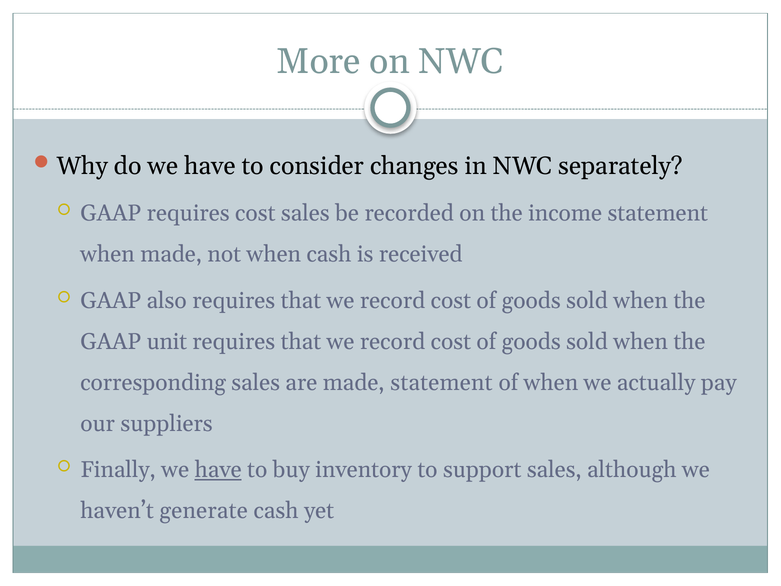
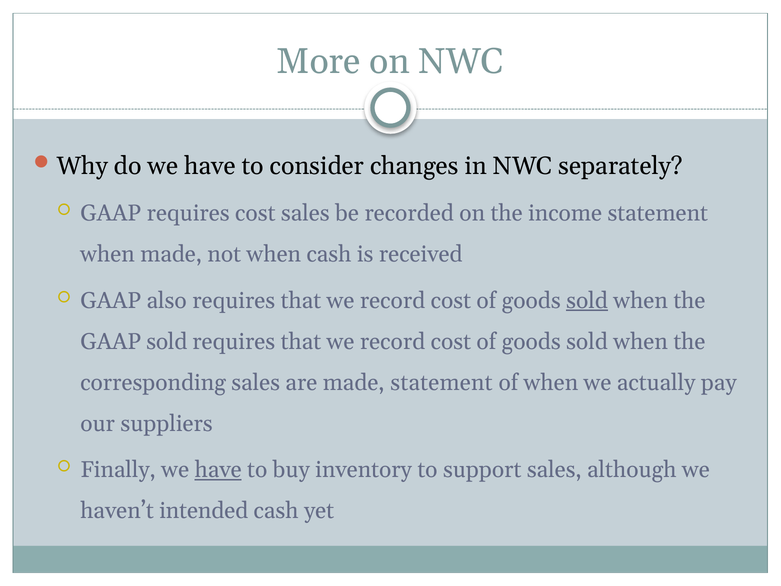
sold underline: none -> present (587, 300)
GAAP unit: unit -> sold (167, 341)
generate: generate -> intended (204, 511)
